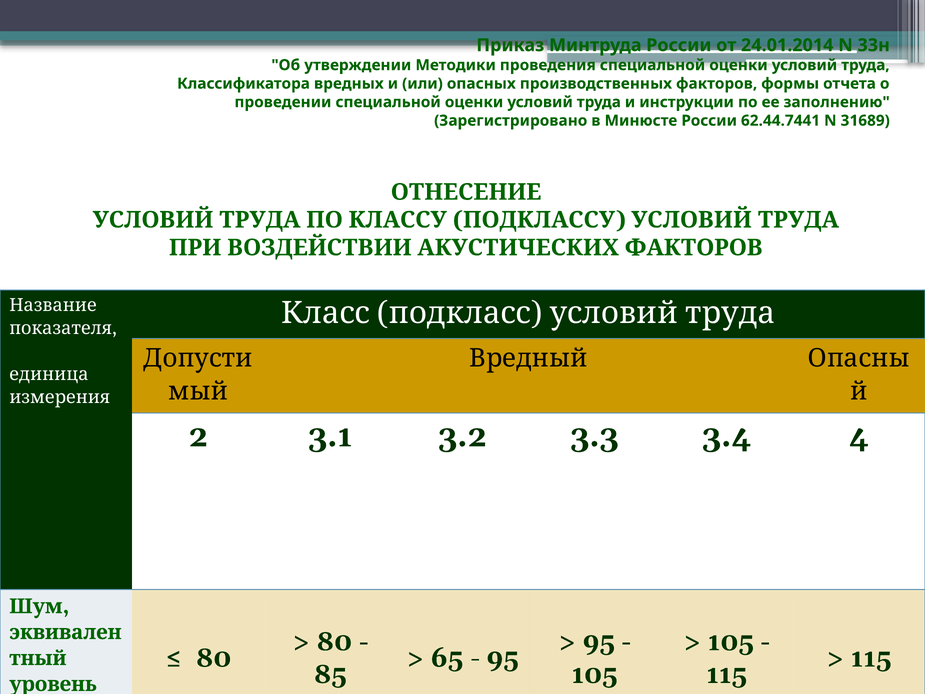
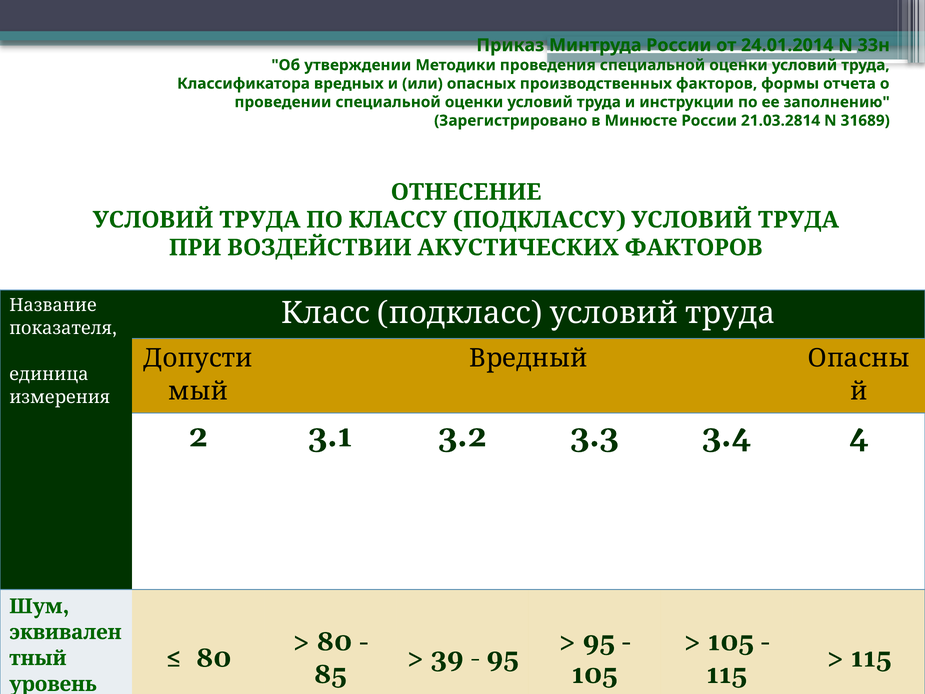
62.44.7441: 62.44.7441 -> 21.03.2814 (781, 121)
65: 65 -> 39 (447, 658)
